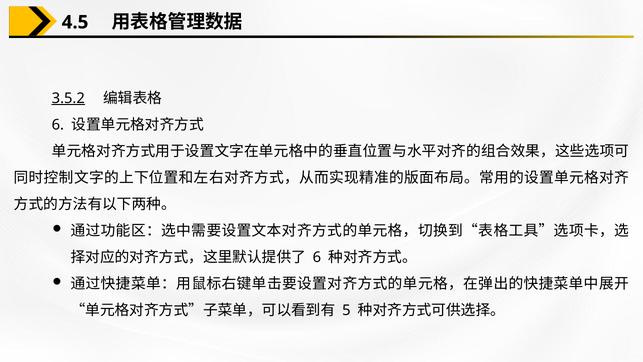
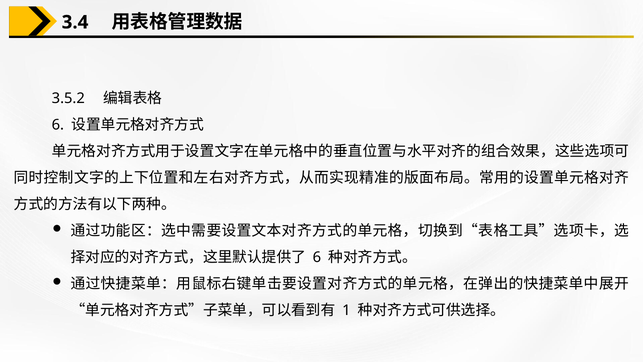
4.5: 4.5 -> 3.4 (75, 22)
3.5.2 underline: present -> none (68, 98)
5: 5 -> 1 (346, 310)
